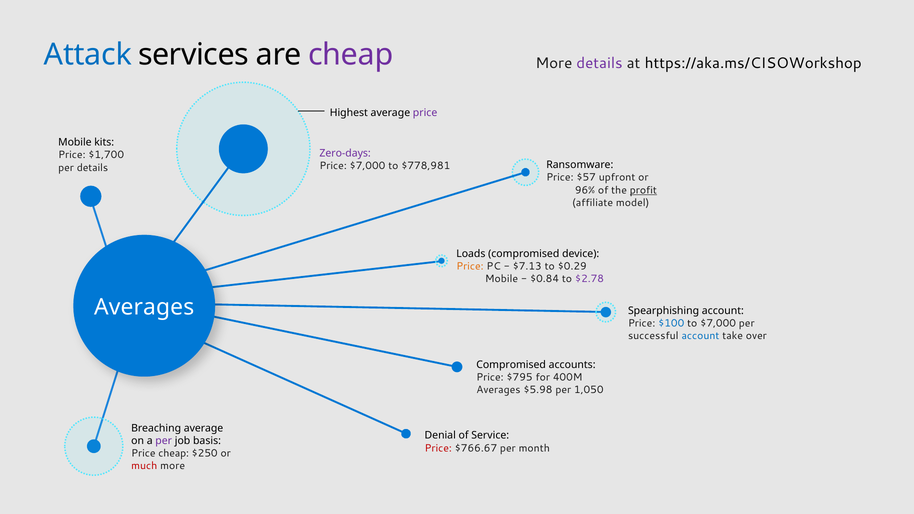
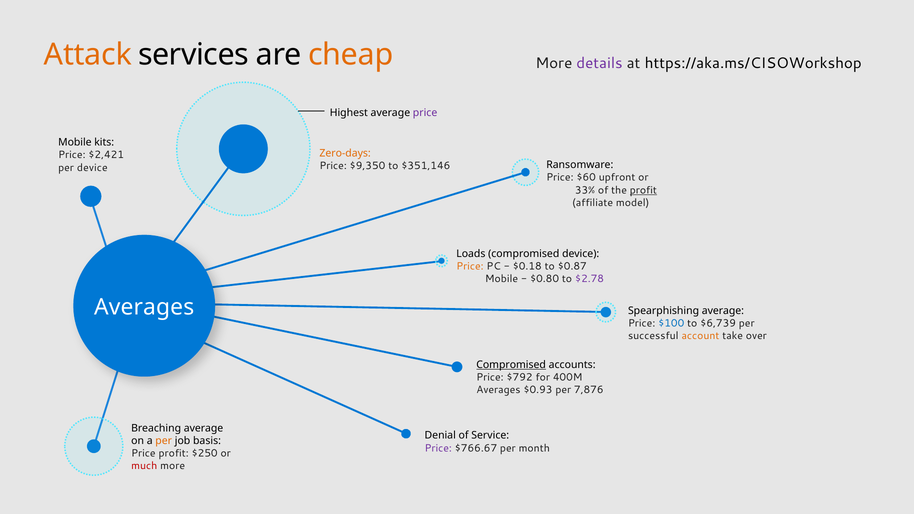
Attack colour: blue -> orange (88, 55)
cheap colour: purple -> orange (351, 55)
Zero-days colour: purple -> orange (345, 153)
$1,700: $1,700 -> $2,421 (106, 155)
Price $7,000: $7,000 -> $9,350 (367, 166)
$778,981: $778,981 -> $351,146 (426, 166)
per details: details -> device (92, 168)
$57: $57 -> $60 (586, 178)
96%: 96% -> 33% (585, 190)
$7.13: $7.13 -> $0.18 (527, 267)
$0.29: $0.29 -> $0.87 (572, 267)
$0.84: $0.84 -> $0.80 (545, 279)
Spearphishing account: account -> average (723, 311)
to $7,000: $7,000 -> $6,739 (718, 323)
account colour: blue -> orange (700, 336)
Compromised underline: none -> present (511, 365)
$795: $795 -> $792 (520, 377)
$5.98: $5.98 -> $0.93 (538, 390)
1,050: 1,050 -> 7,876 (589, 390)
per colour: purple -> orange (164, 441)
Price colour: red -> purple (438, 448)
Price cheap: cheap -> profit (174, 453)
